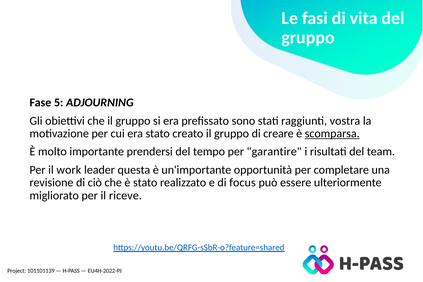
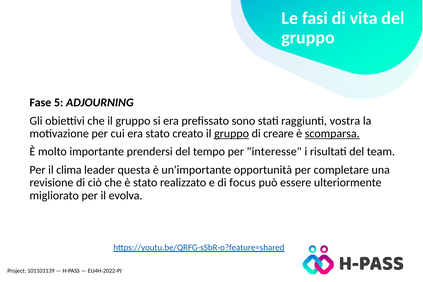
gruppo underline: none -> present (232, 134)
garantire: garantire -> interesse (274, 152)
work: work -> clima (69, 170)
riceve: riceve -> evolva (126, 196)
